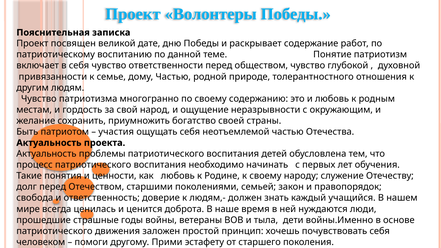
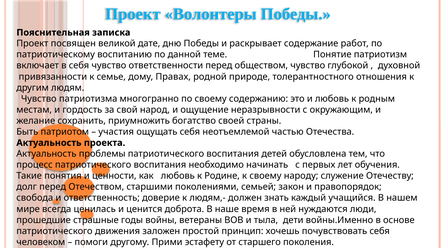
дому Частью: Частью -> Правах (173, 77)
